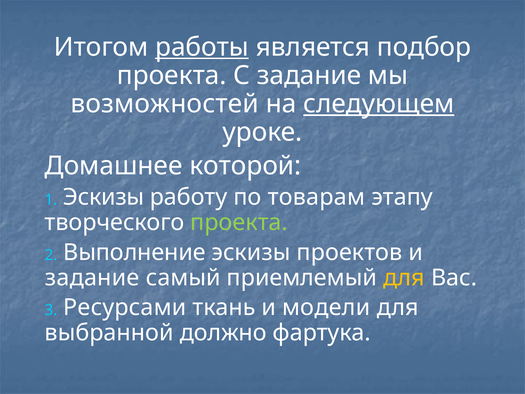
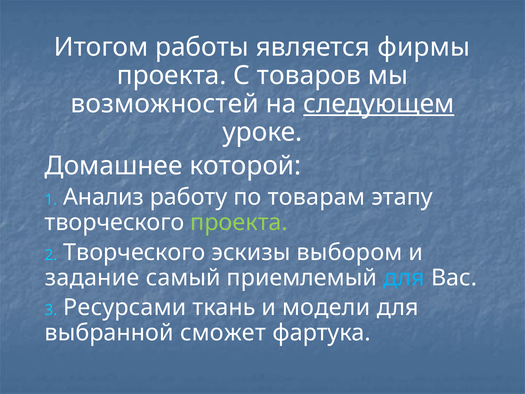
работы underline: present -> none (202, 47)
подбор: подбор -> фирмы (424, 47)
С задание: задание -> товаров (309, 75)
Эскизы: Эскизы -> Анализ (104, 197)
Выполнение: Выполнение -> Творческого (134, 252)
проектов: проектов -> выбором (349, 252)
для colour: yellow -> light blue (404, 277)
должно: должно -> сможет (223, 333)
